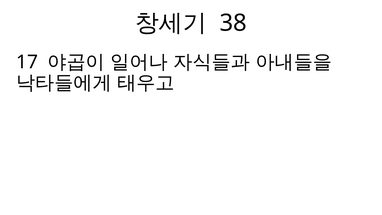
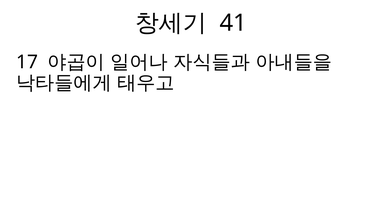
38: 38 -> 41 (233, 23)
